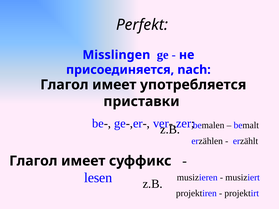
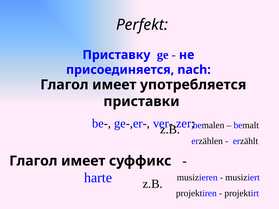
Misslingen: Misslingen -> Приставку (116, 55)
lesen: lesen -> harte (98, 178)
